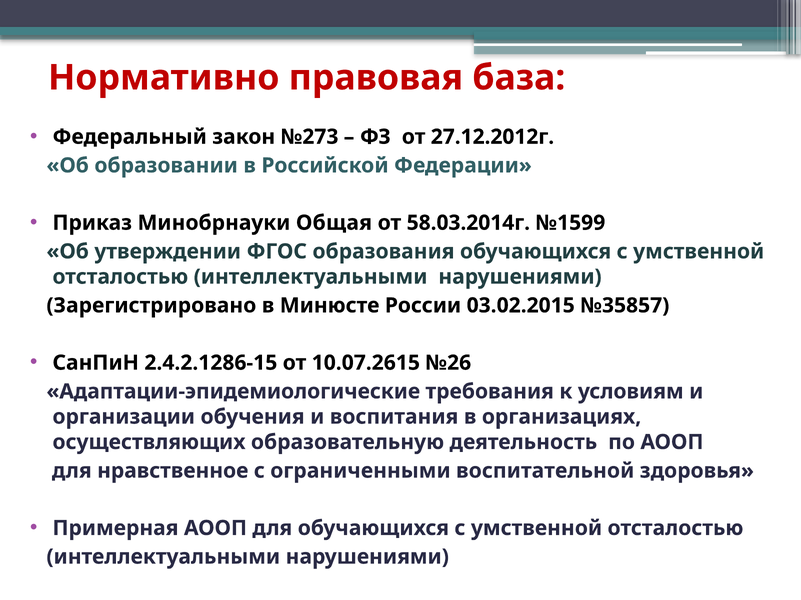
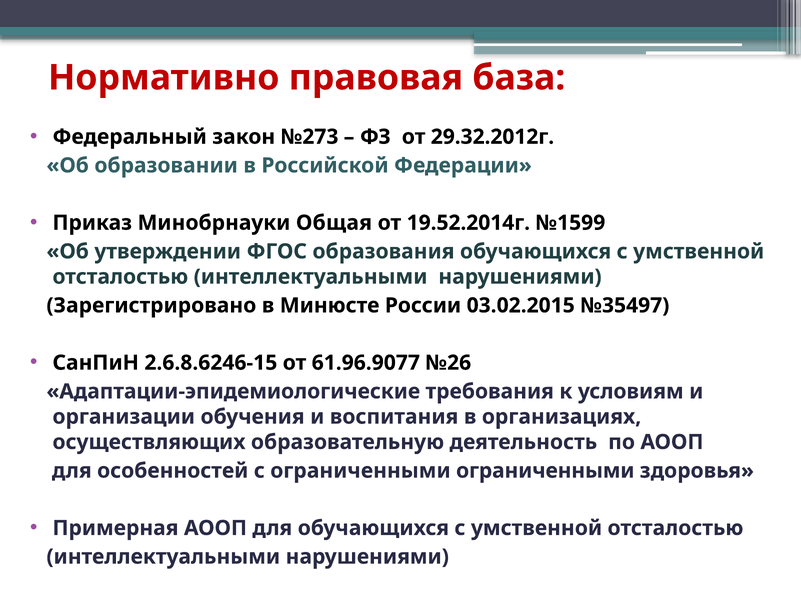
27.12.2012г: 27.12.2012г -> 29.32.2012г (492, 137)
58.03.2014г: 58.03.2014г -> 19.52.2014г (468, 223)
№35857: №35857 -> №35497 (625, 306)
2.4.2.1286-15: 2.4.2.1286-15 -> 2.6.8.6246-15 (211, 363)
10.07.2615: 10.07.2615 -> 61.96.9077 (366, 363)
нравственное: нравственное -> особенностей (173, 471)
ограниченными воспитательной: воспитательной -> ограниченными (545, 471)
